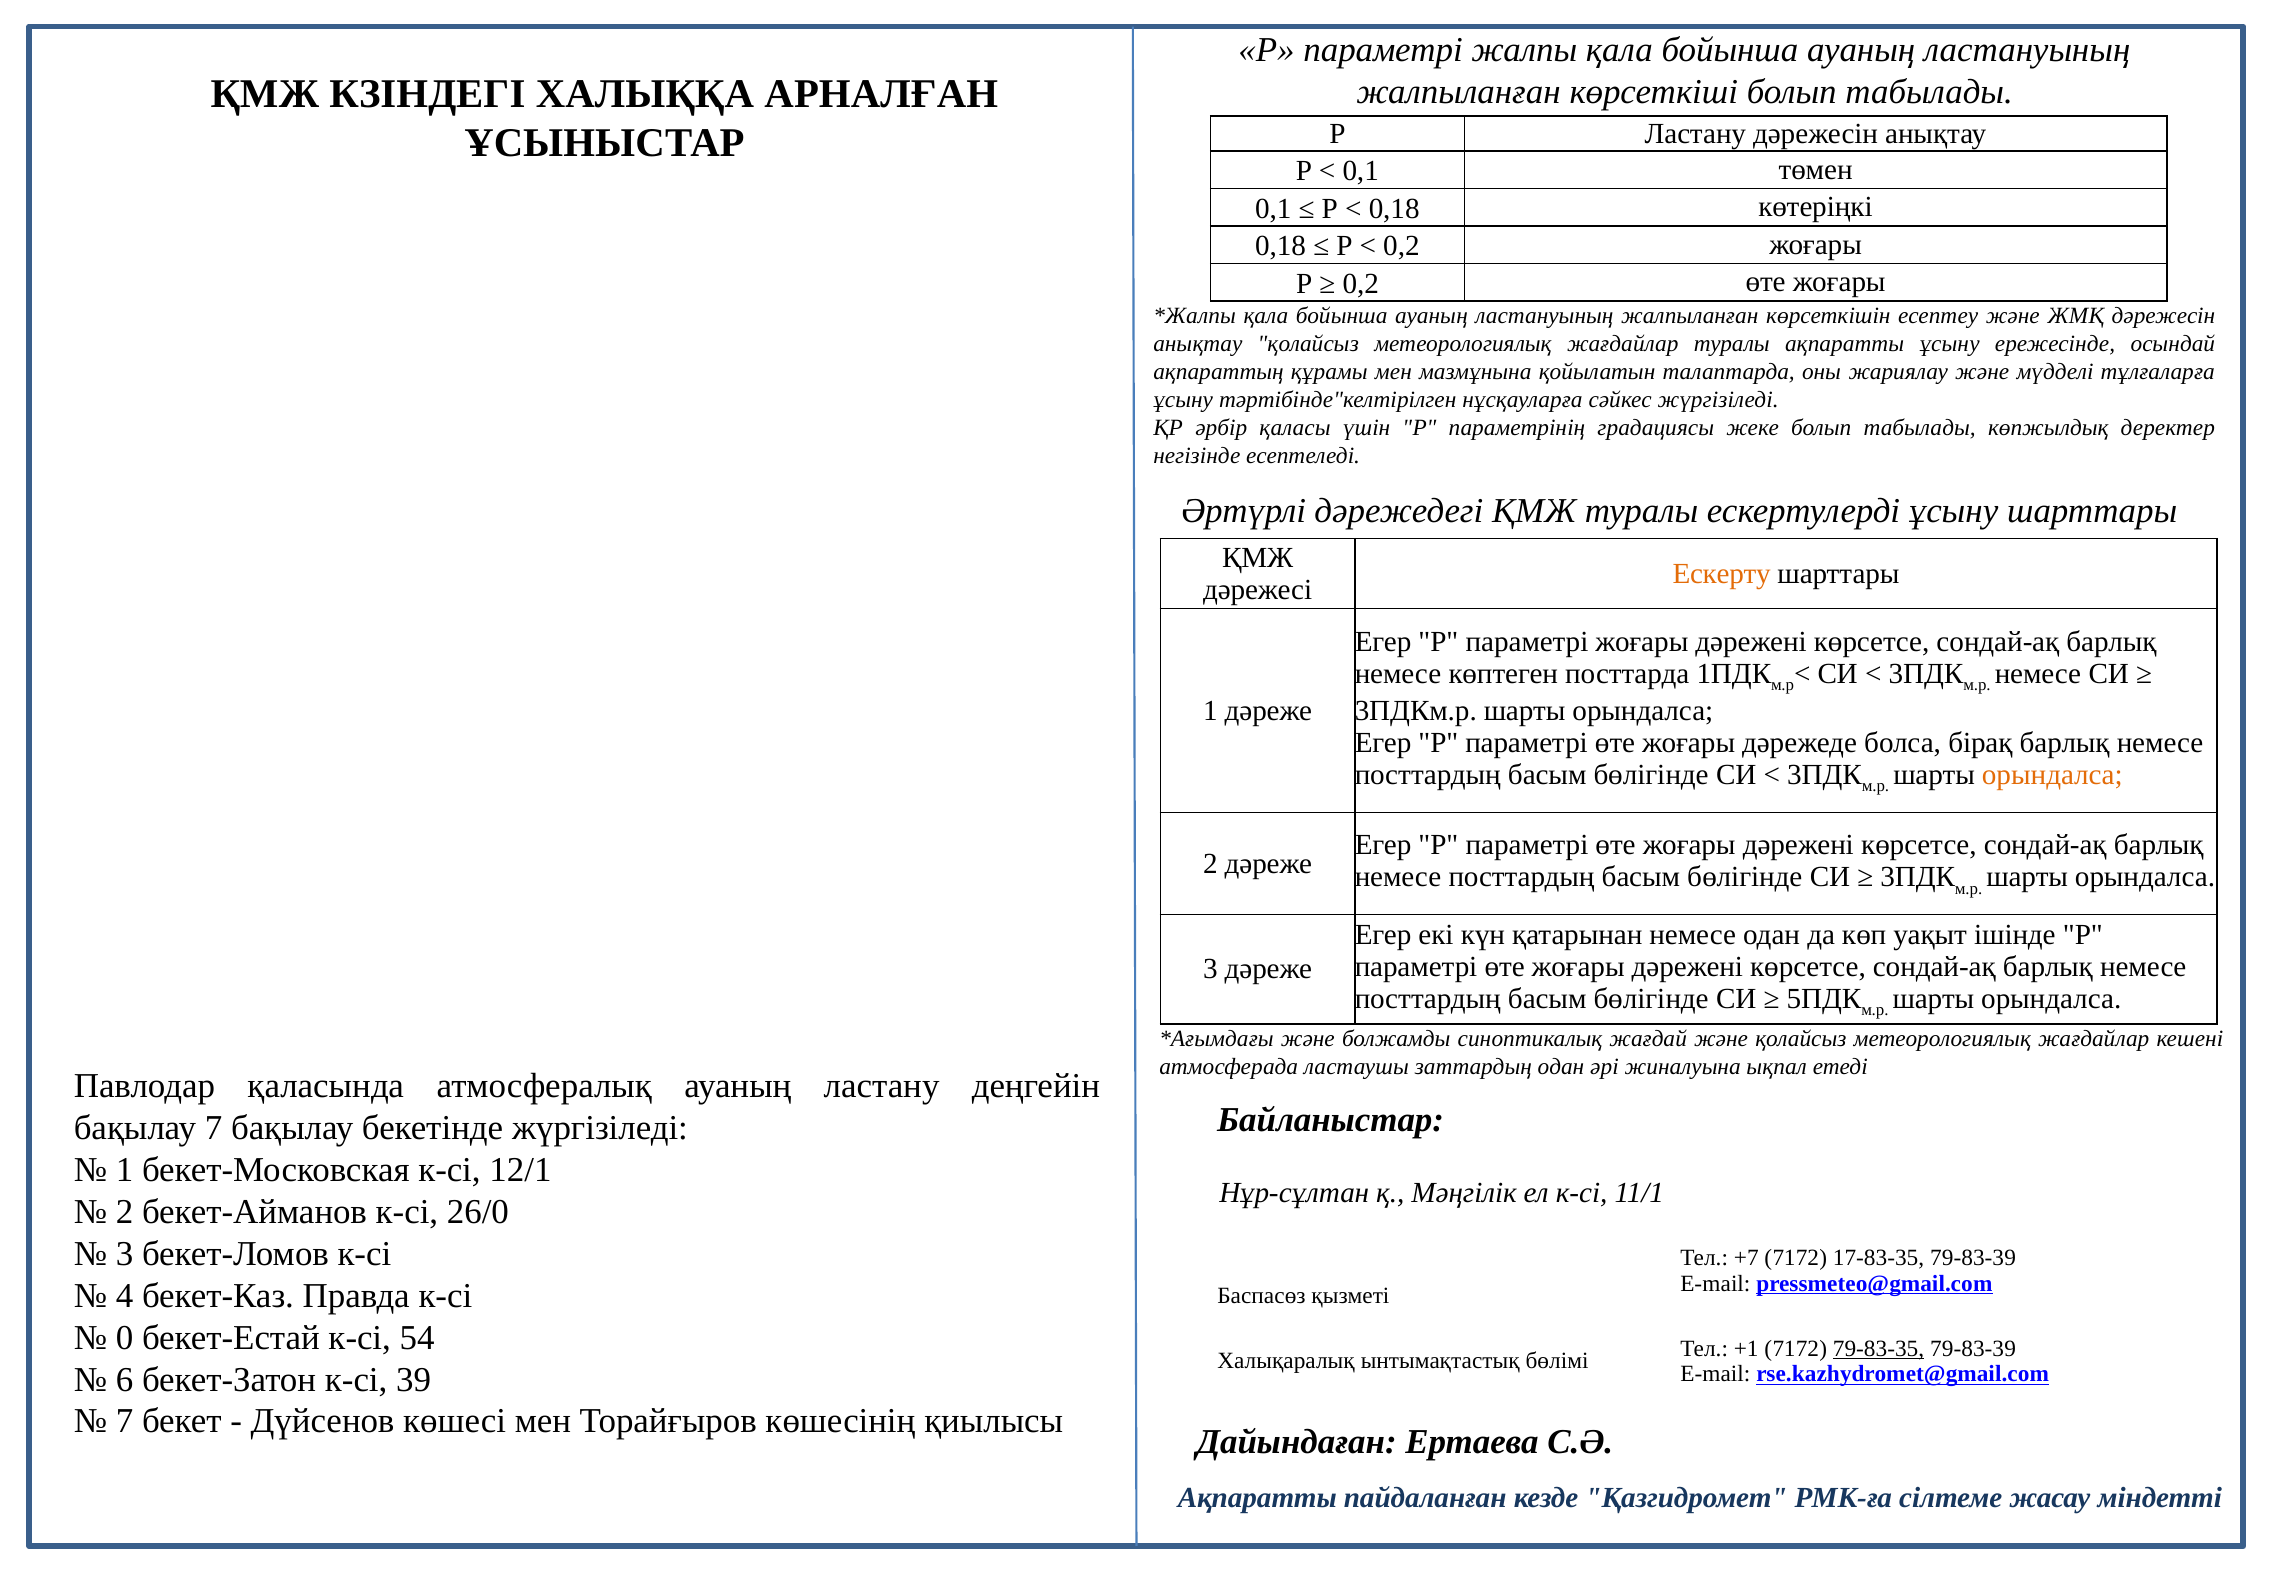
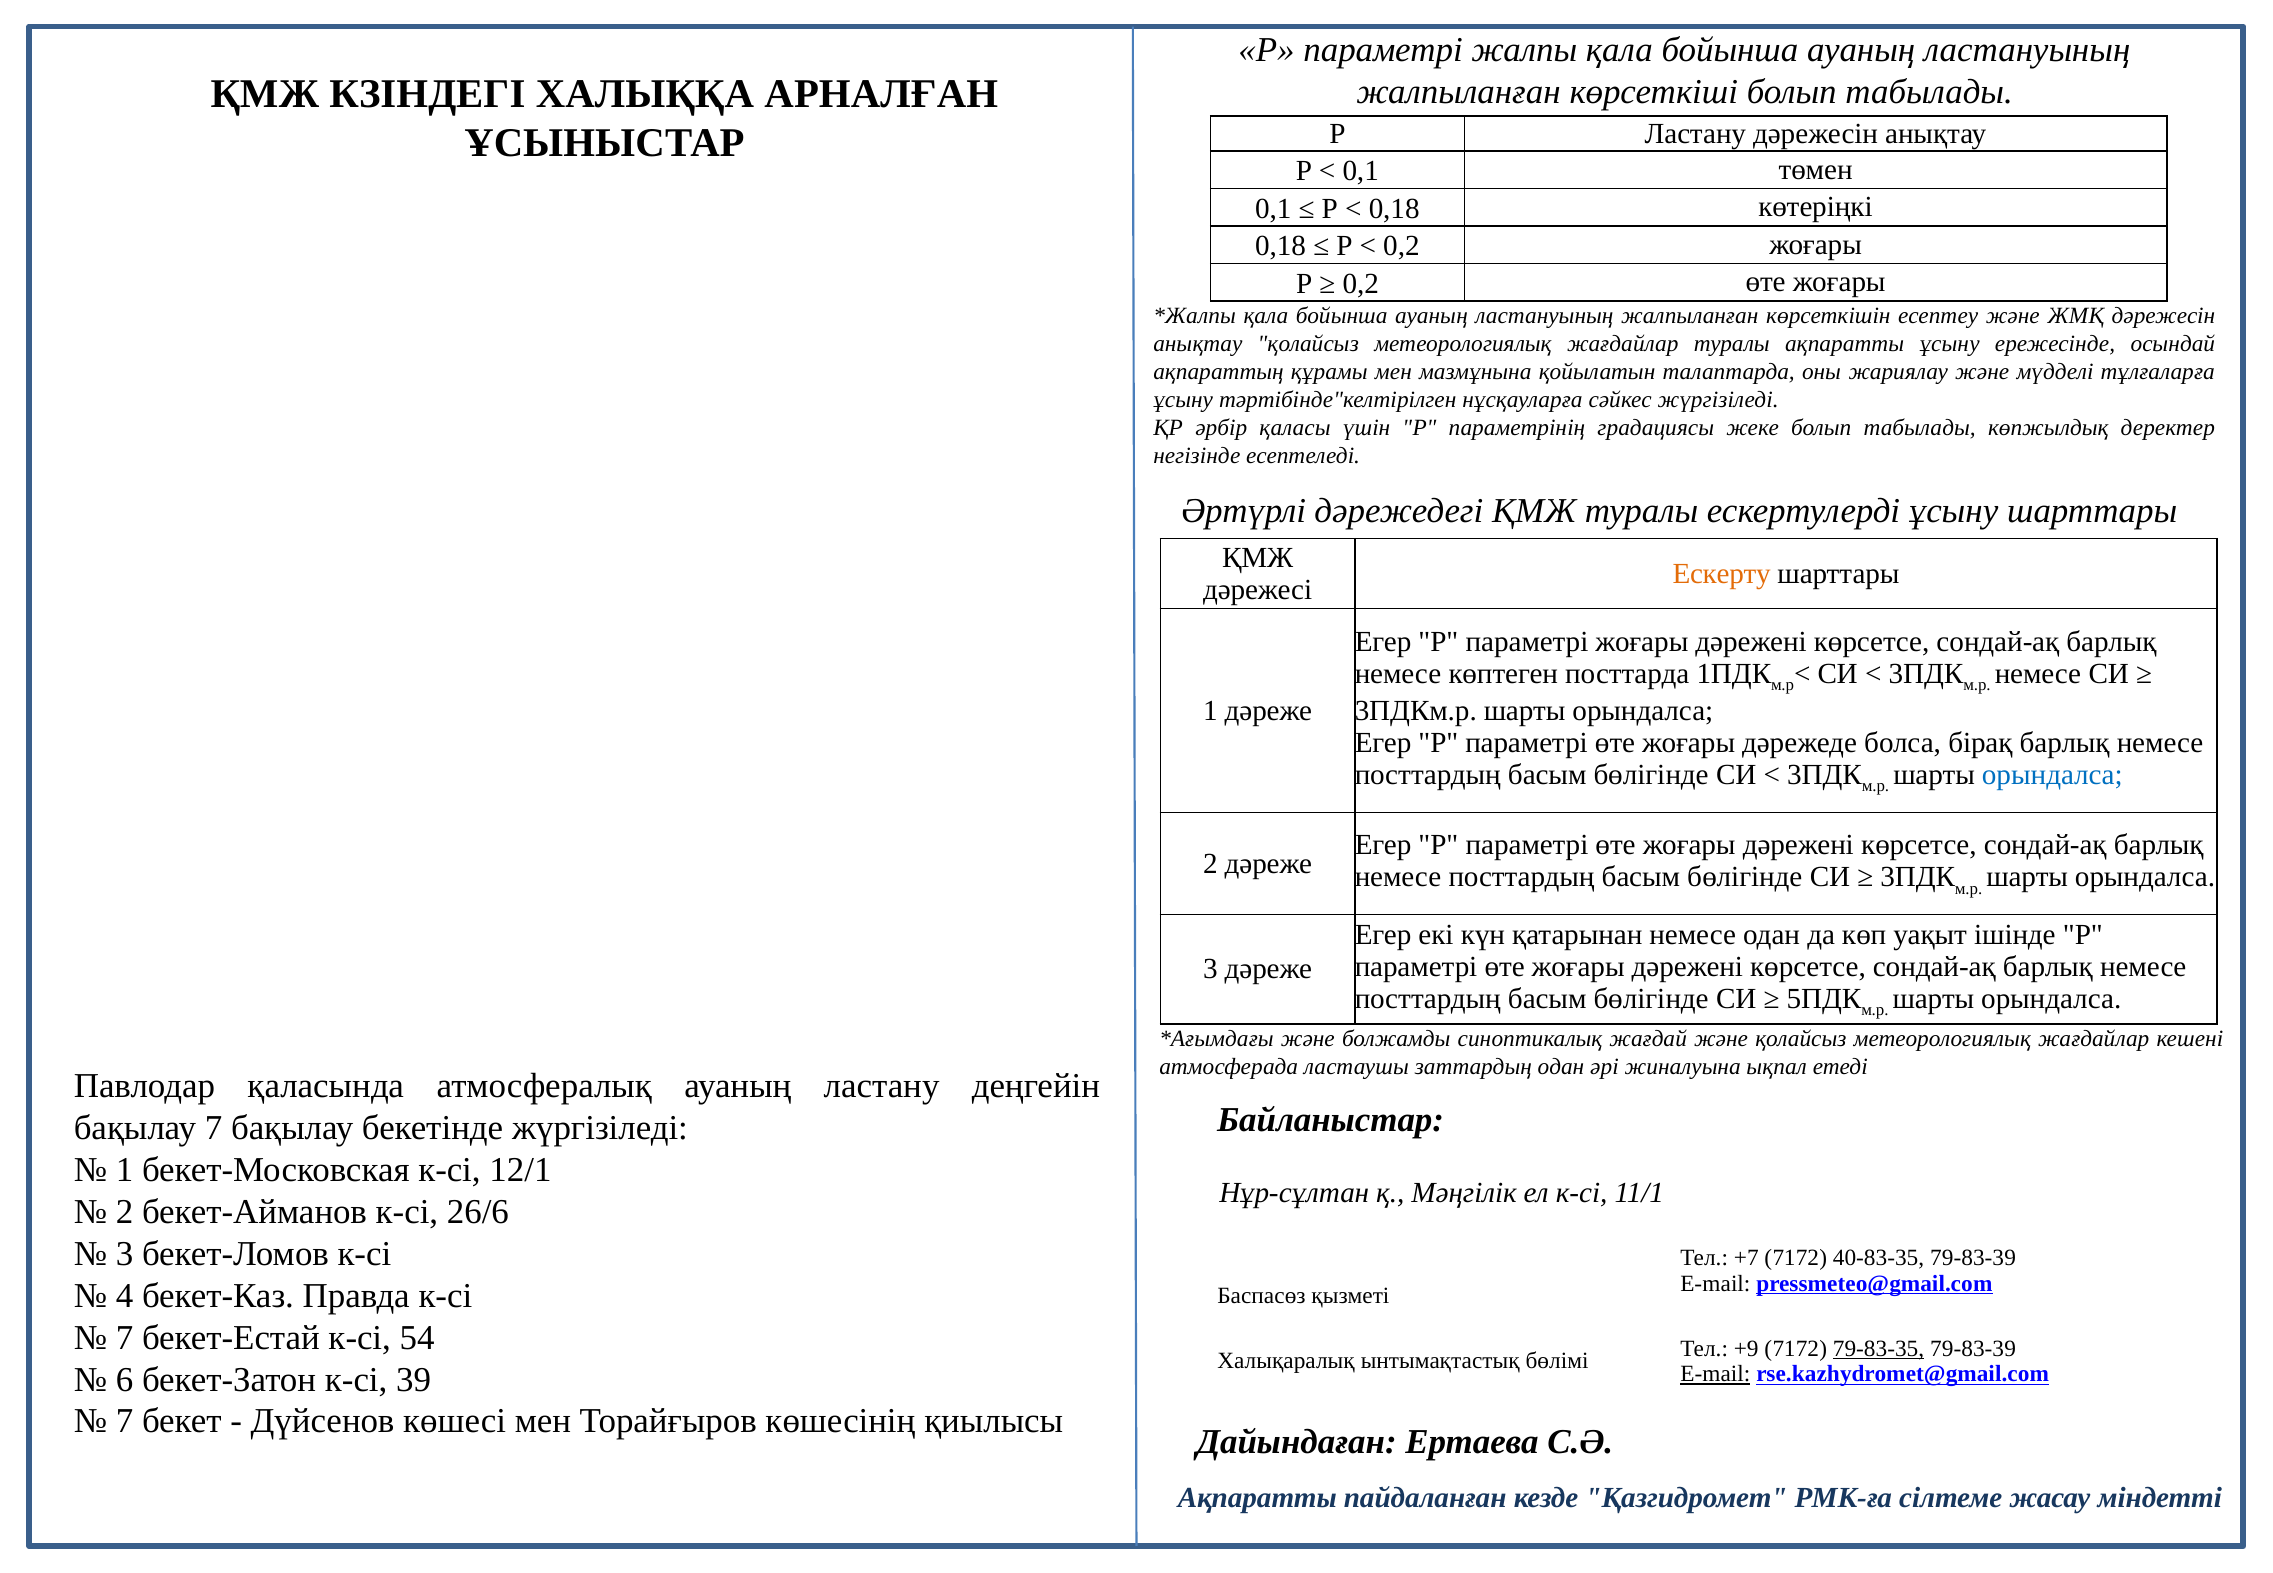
орындалса colour: orange -> blue (2052, 775)
26/0: 26/0 -> 26/6 (478, 1212)
17-83-35: 17-83-35 -> 40-83-35 (1879, 1258)
0: 0 -> 7 (125, 1338)
+1: +1 -> +9 (1746, 1349)
E-mail underline: none -> present (1715, 1375)
